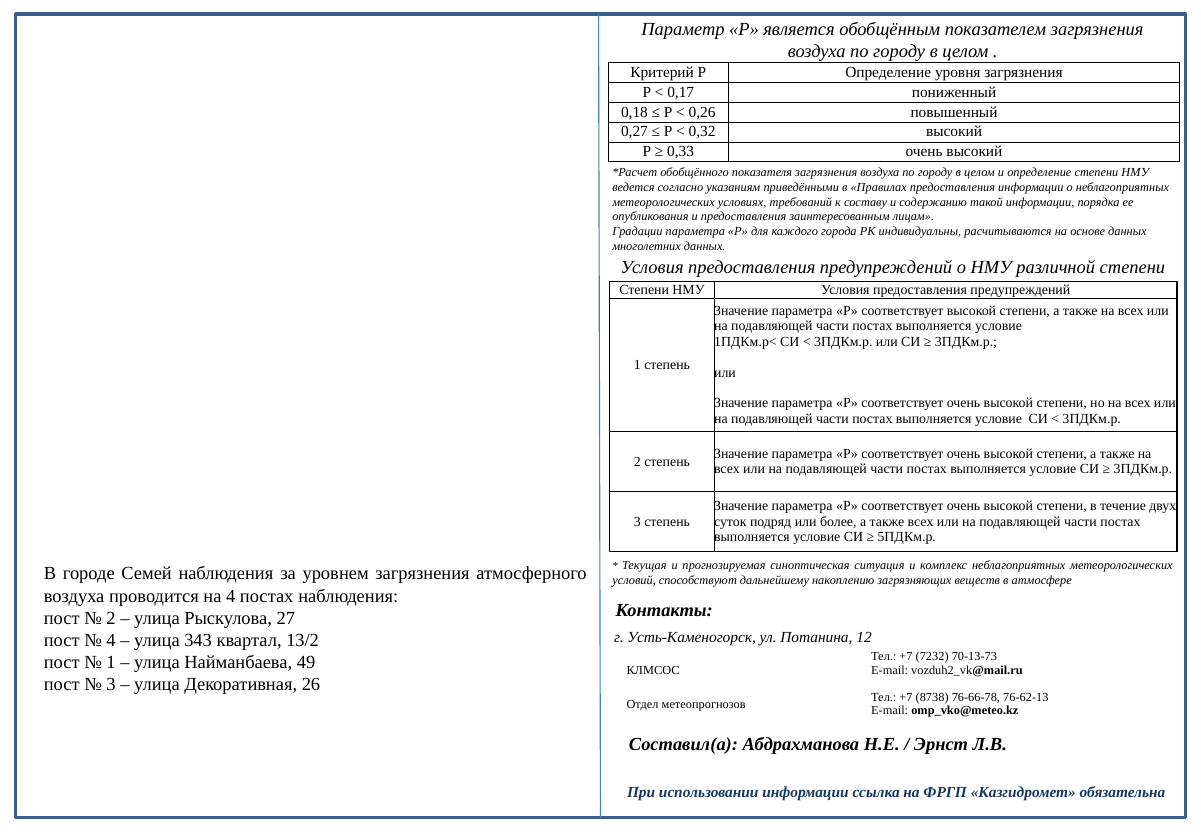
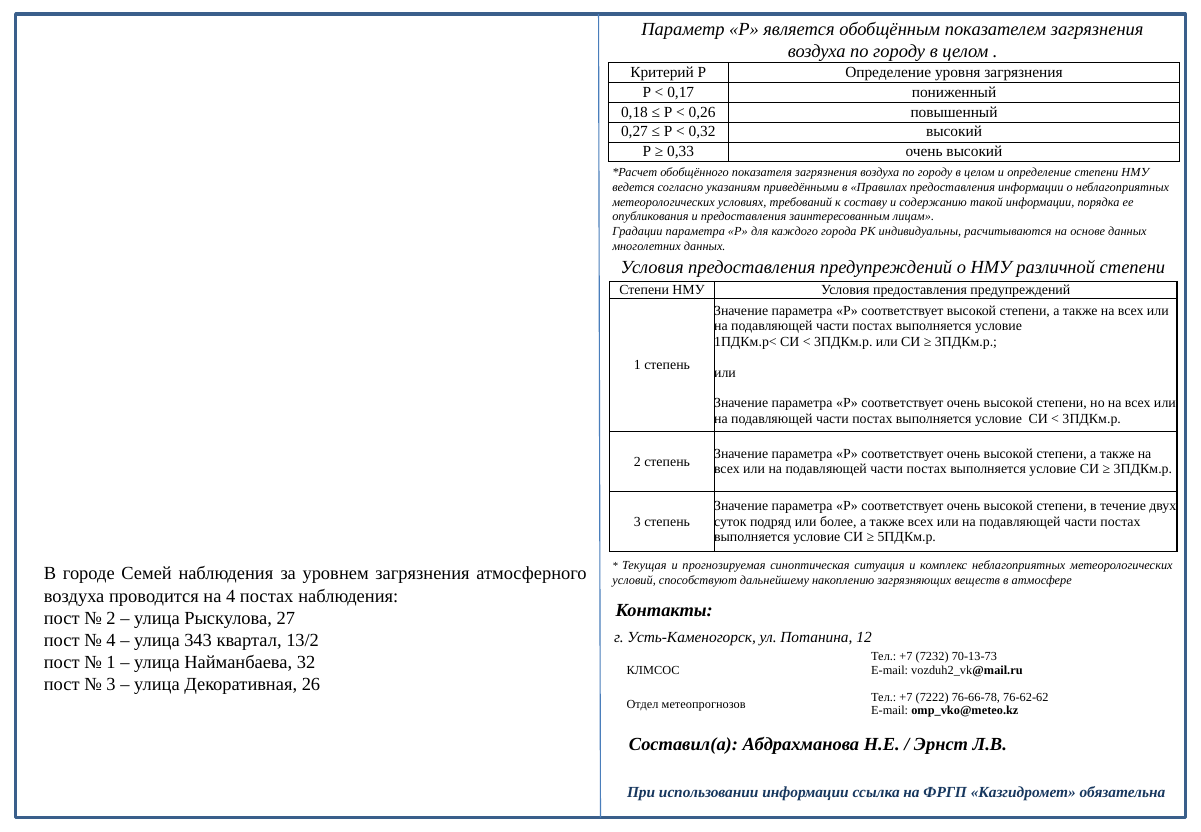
49: 49 -> 32 (306, 662)
8738: 8738 -> 7222 (932, 697)
76-62-13: 76-62-13 -> 76-62-62 (1026, 697)
